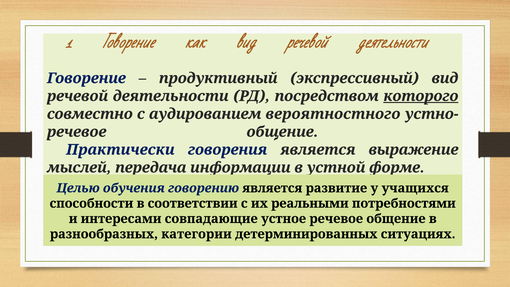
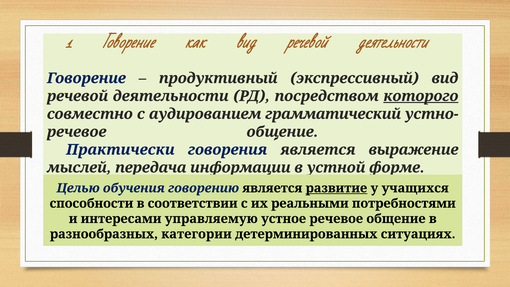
вероятностного: вероятностного -> грамматический (333, 114)
развитие underline: none -> present (336, 188)
совпадающие: совпадающие -> управляемую (211, 219)
